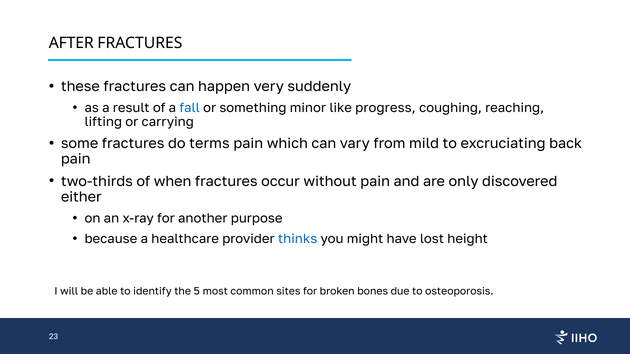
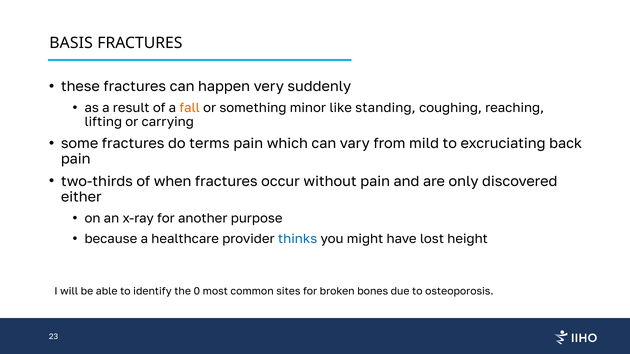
AFTER: AFTER -> BASIS (71, 43)
fall colour: blue -> orange (190, 108)
progress: progress -> standing (385, 108)
5: 5 -> 0 (197, 292)
